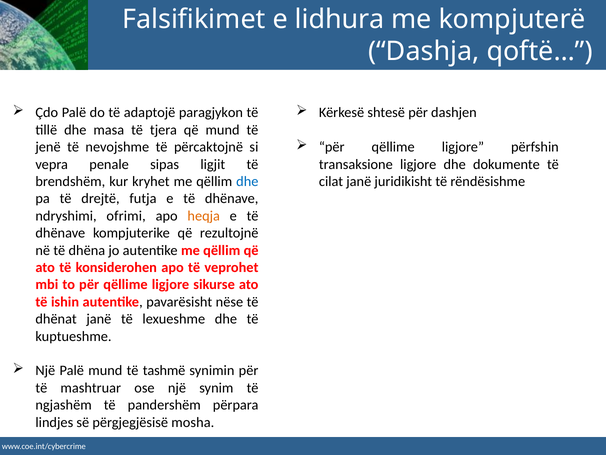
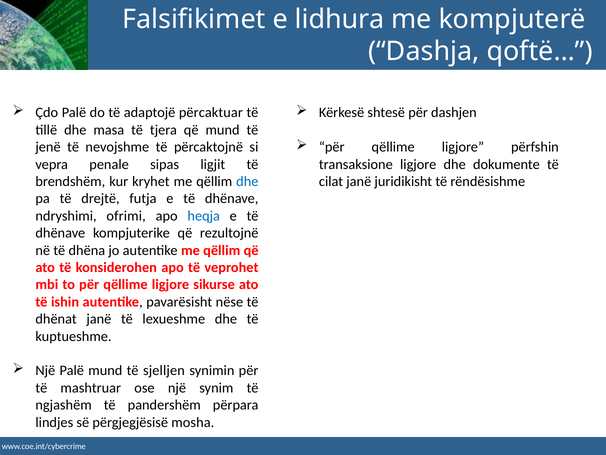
paragjykon: paragjykon -> përcaktuar (211, 113)
heqja colour: orange -> blue (204, 216)
tashmë: tashmë -> sjelljen (164, 370)
